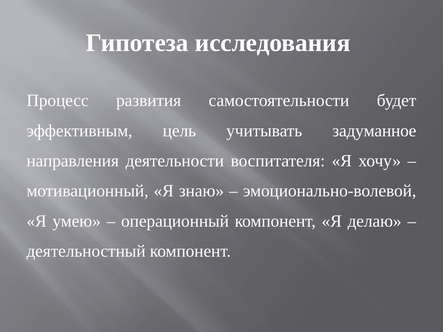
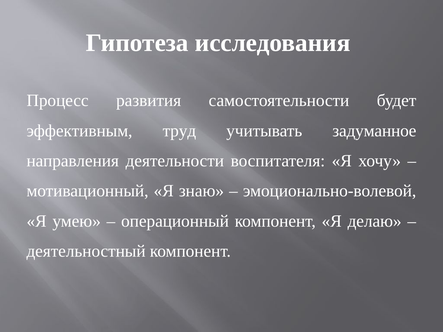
цель: цель -> труд (179, 131)
